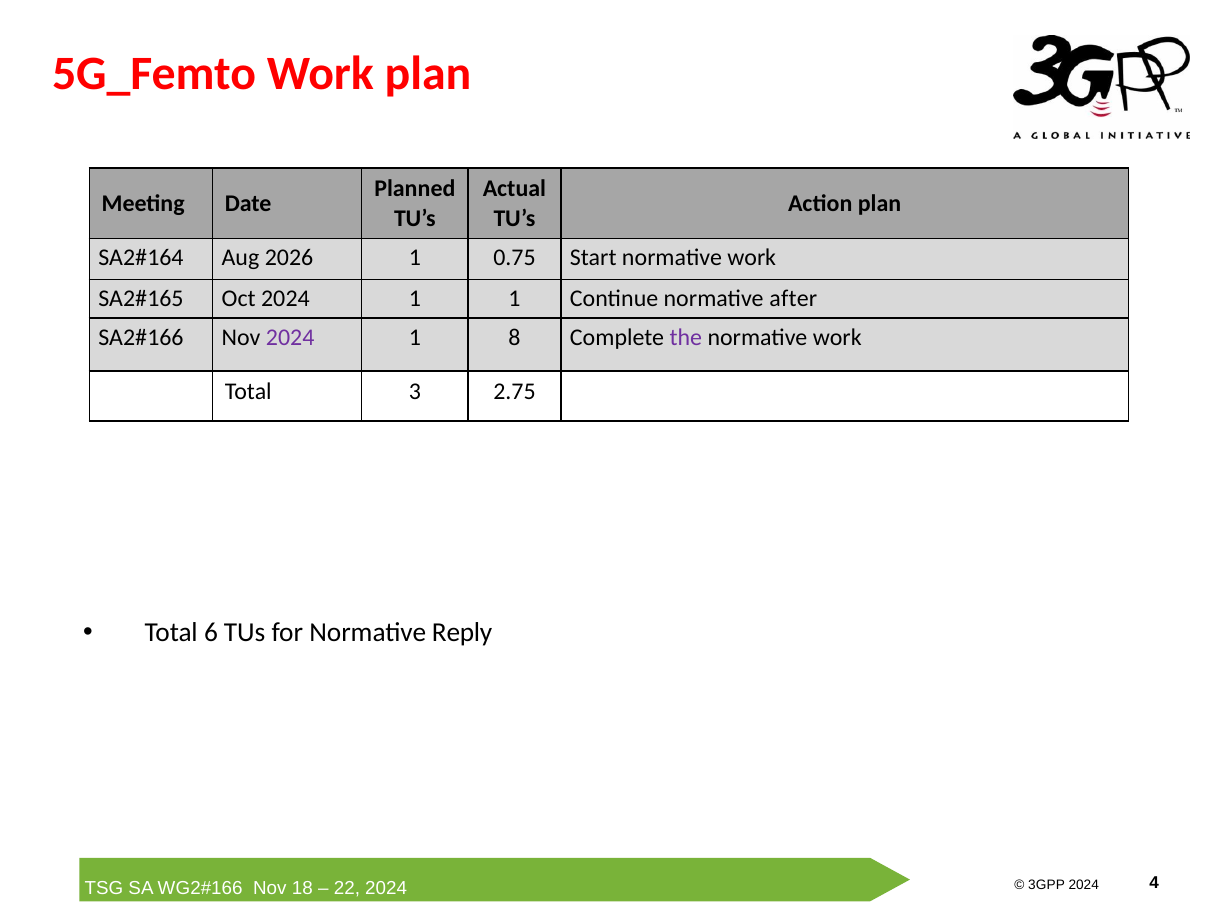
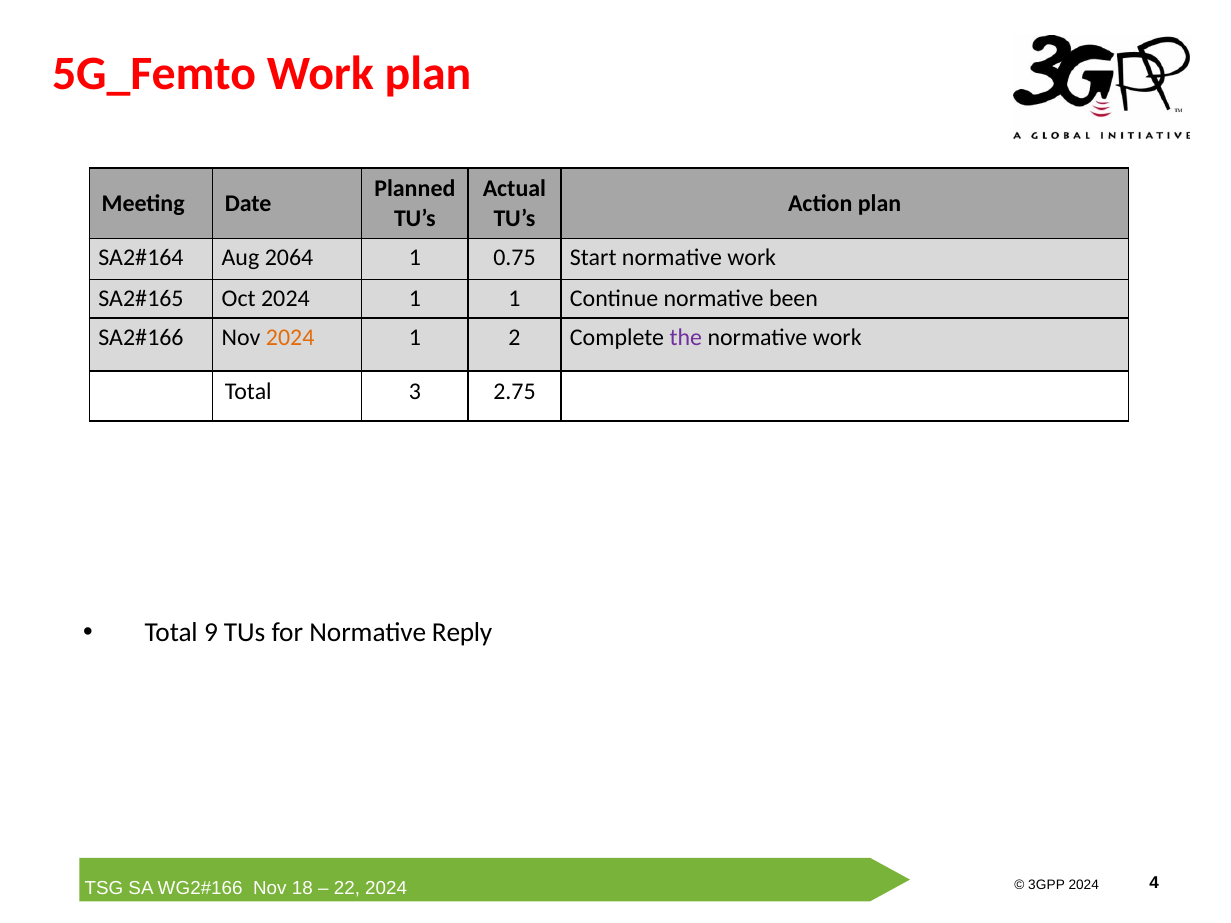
2026: 2026 -> 2064 (289, 258)
after: after -> been (793, 299)
2024 colour: purple -> orange (290, 337)
8: 8 -> 2 (514, 337)
6: 6 -> 9 (211, 633)
